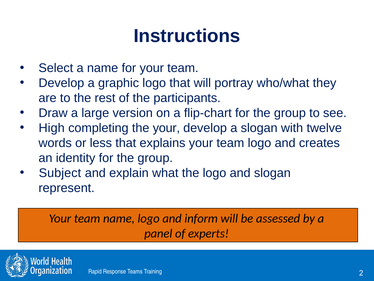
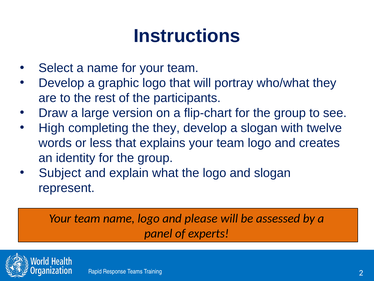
the your: your -> they (166, 128)
inform: inform -> please (201, 218)
